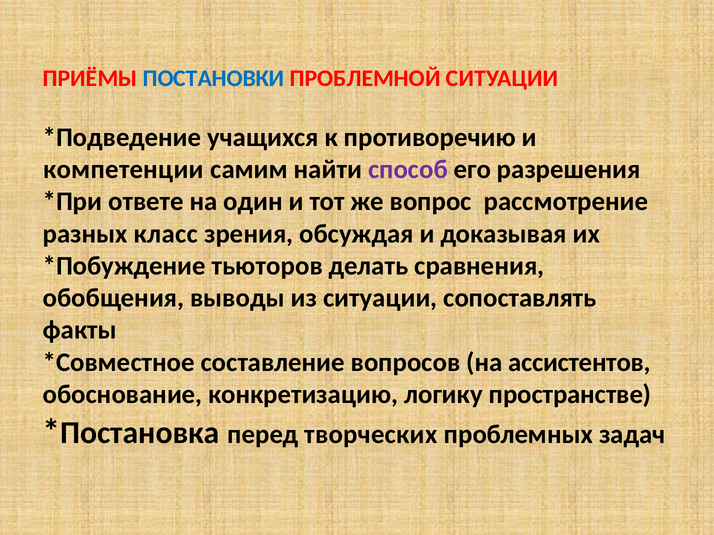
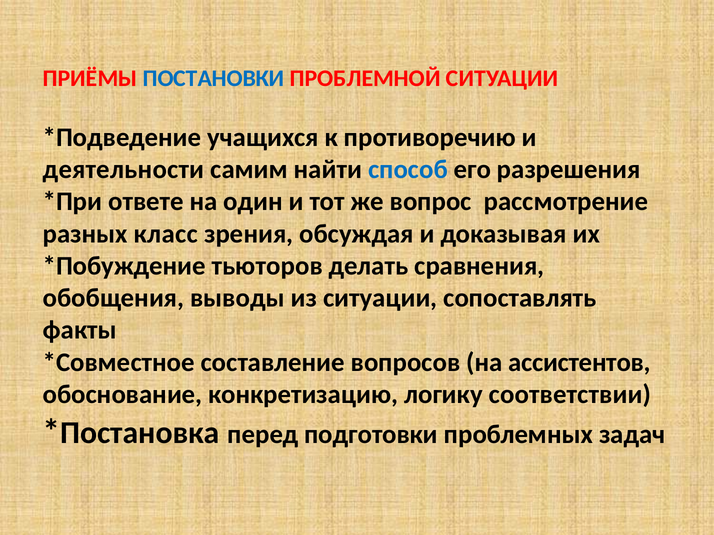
компетенции: компетенции -> деятельности (123, 170)
способ colour: purple -> blue (408, 170)
пространстве: пространстве -> соответствии (570, 395)
творческих: творческих -> подготовки (371, 435)
